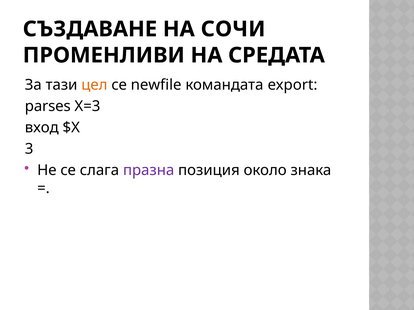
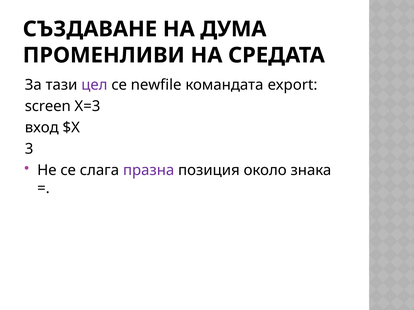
СОЧИ: СОЧИ -> ДУМА (233, 29)
цел colour: orange -> purple (94, 85)
parses: parses -> screen (48, 106)
